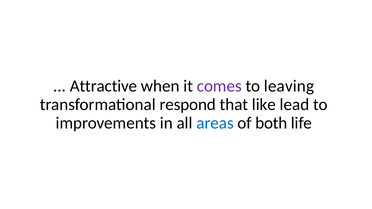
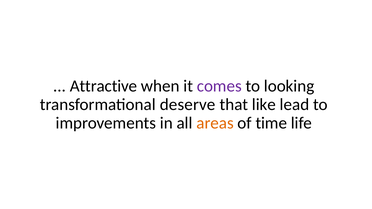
leaving: leaving -> looking (289, 86)
respond: respond -> deserve (188, 105)
areas colour: blue -> orange (215, 123)
both: both -> time (271, 123)
